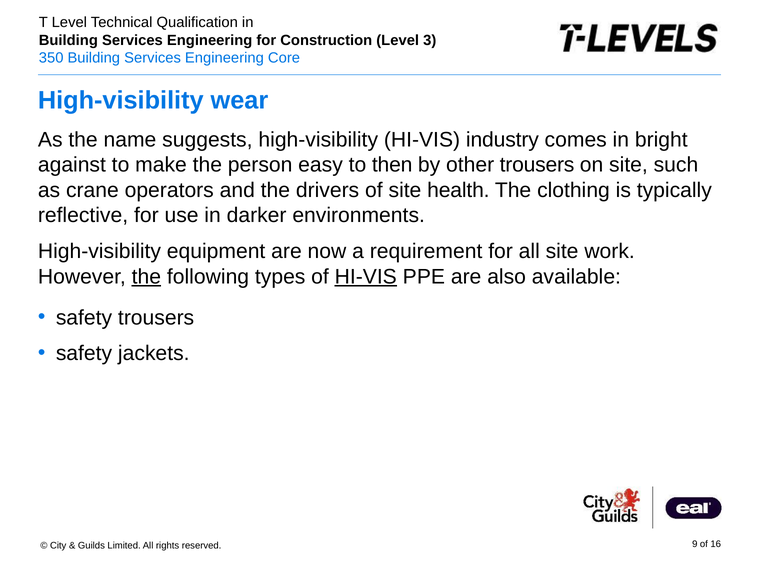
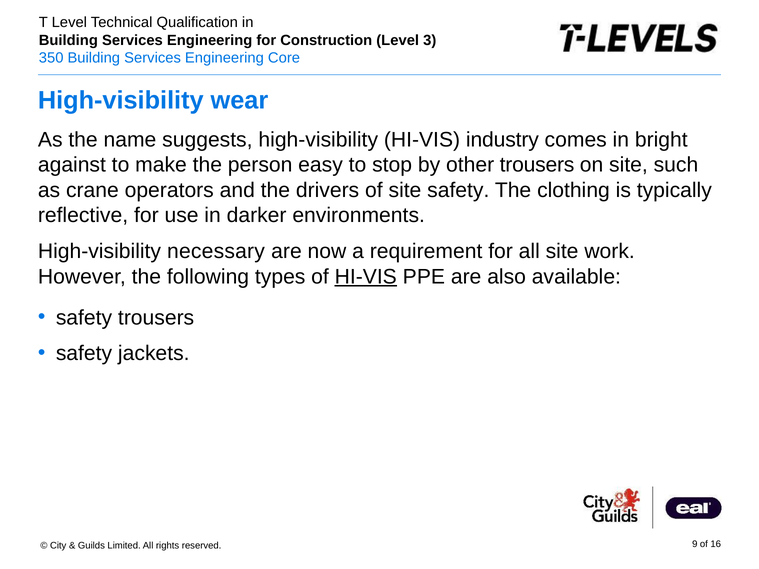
then: then -> stop (392, 165)
site health: health -> safety (458, 190)
equipment: equipment -> necessary (216, 251)
the underline: present -> none (146, 277)
